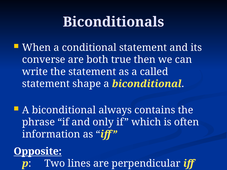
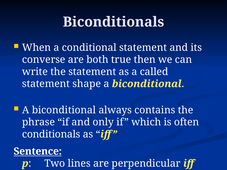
information: information -> conditionals (51, 134)
Opposite: Opposite -> Sentence (38, 152)
